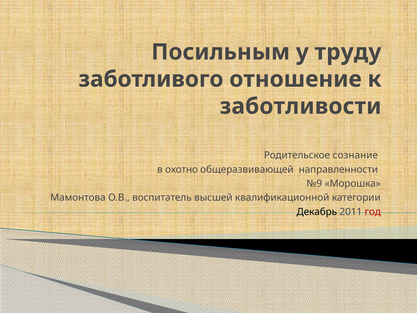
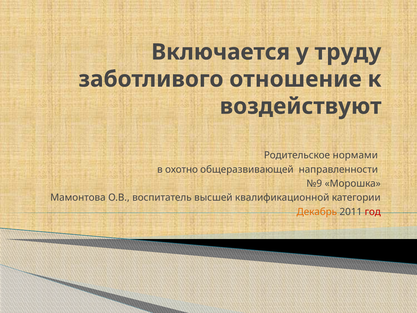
Посильным: Посильным -> Включается (221, 52)
заботливости: заботливости -> воздействуют (301, 106)
сознание: сознание -> нормами (355, 155)
Декабрь colour: black -> orange (317, 212)
